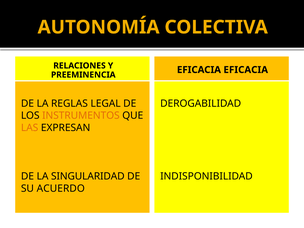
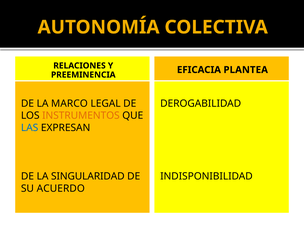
EFICACIA EFICACIA: EFICACIA -> PLANTEA (246, 70)
REGLAS: REGLAS -> MARCO (69, 103)
LAS colour: orange -> blue (30, 128)
